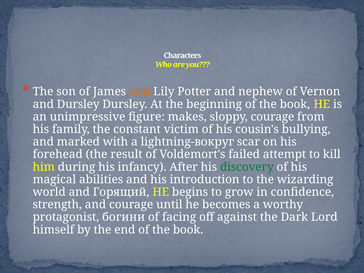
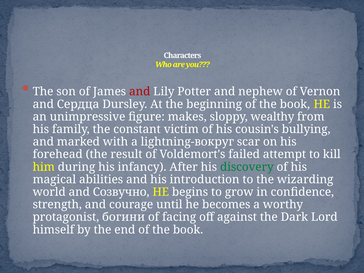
and colour: orange -> red (140, 92)
and Dursley: Dursley -> Сердца (78, 104)
sloppy courage: courage -> wealthy (272, 117)
Горящий: Горящий -> Созвучно (121, 192)
